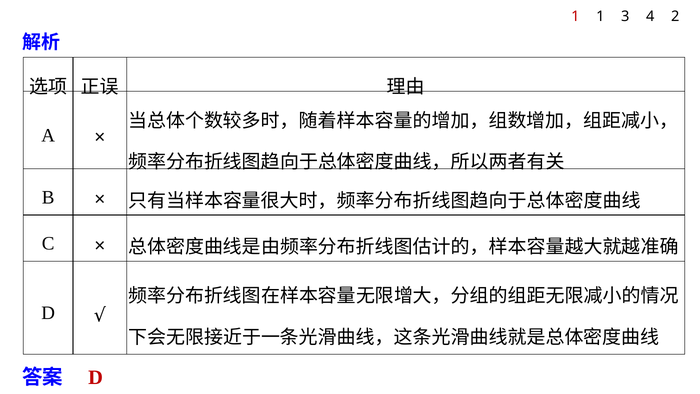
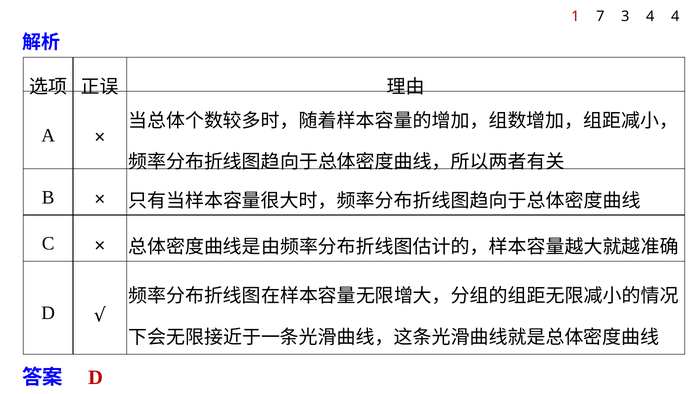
1 1: 1 -> 7 (600, 17)
4 2: 2 -> 4 (675, 17)
